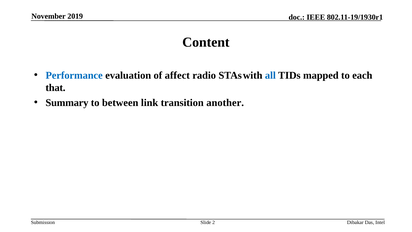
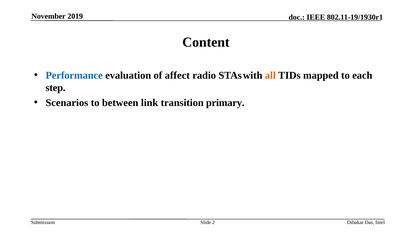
all colour: blue -> orange (270, 75)
that: that -> step (56, 88)
Summary: Summary -> Scenarios (67, 103)
another: another -> primary (225, 103)
